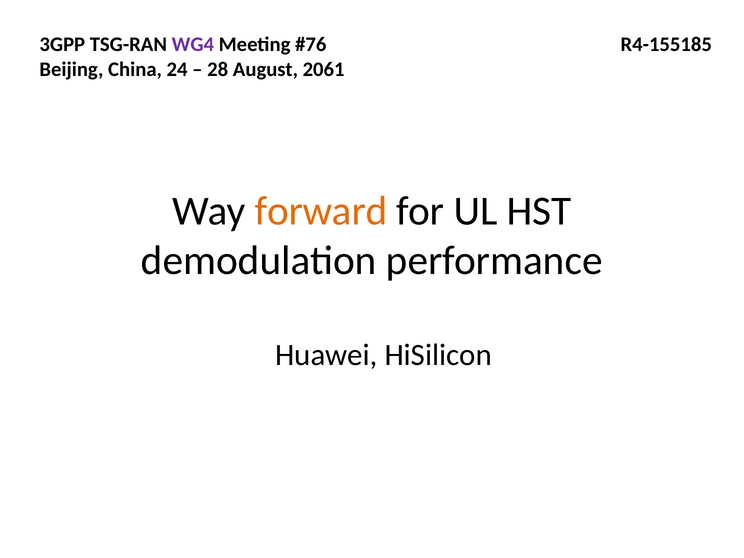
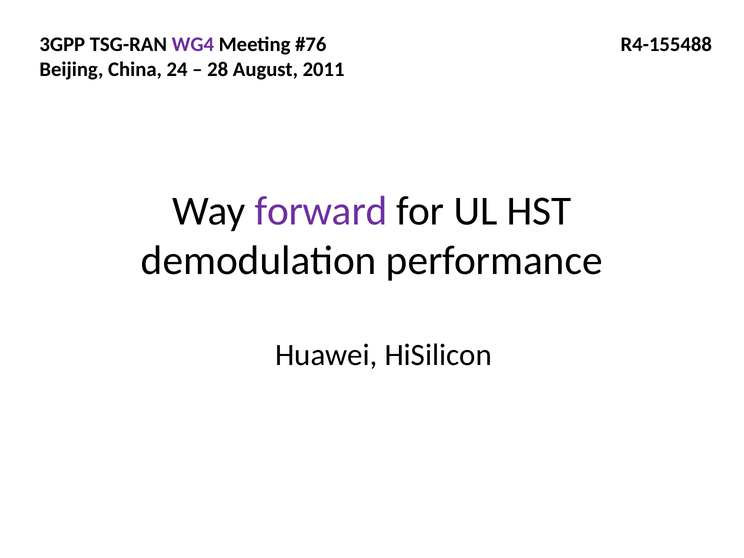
R4-155185: R4-155185 -> R4-155488 (666, 45)
2061: 2061 -> 2011 (324, 69)
forward colour: orange -> purple (321, 211)
